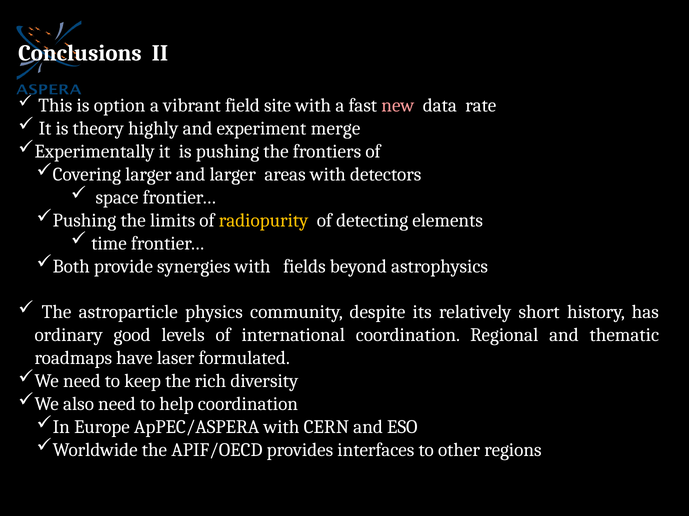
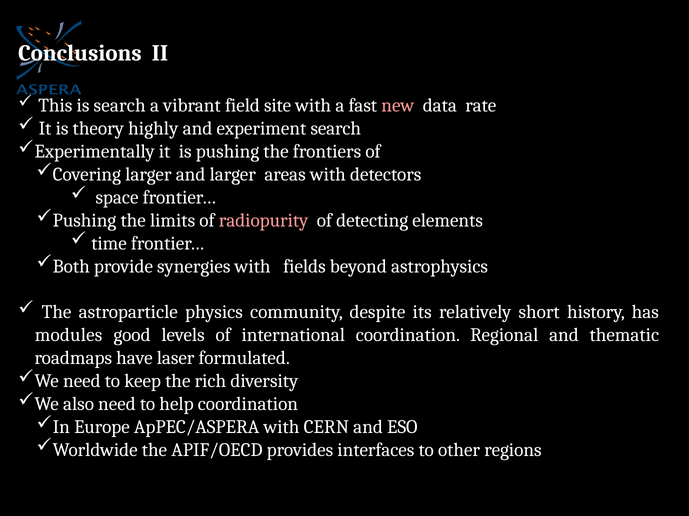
is option: option -> search (120, 106)
experiment merge: merge -> search (336, 129)
radiopurity colour: yellow -> pink (264, 221)
ordinary: ordinary -> modules (69, 336)
